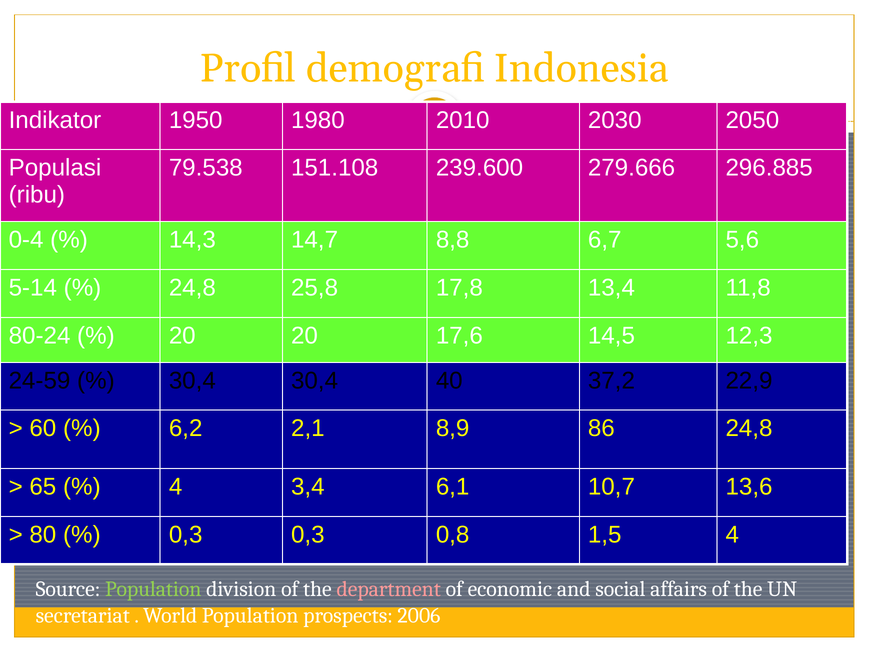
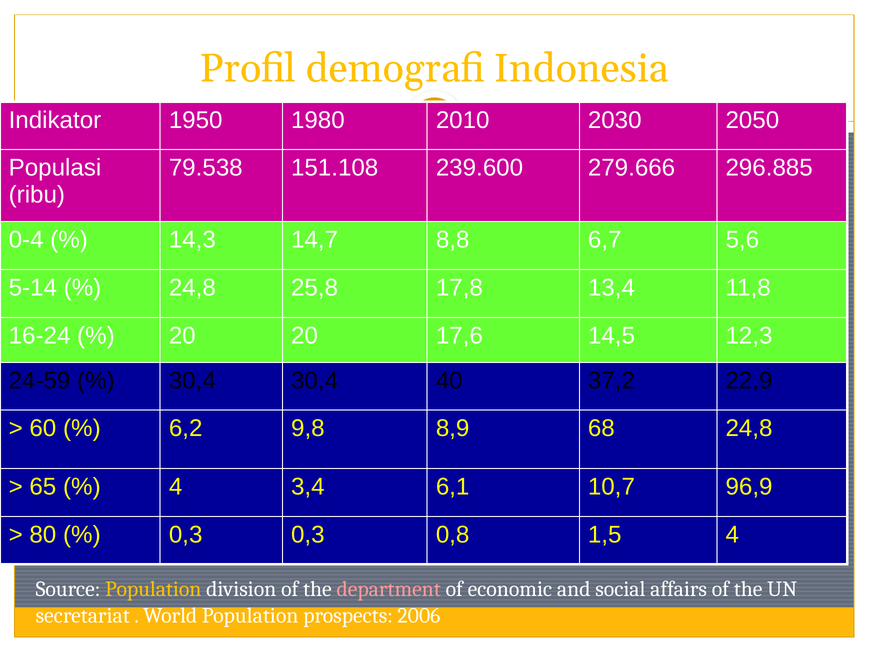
80-24: 80-24 -> 16-24 (40, 335)
2,1: 2,1 -> 9,8 (308, 428)
86: 86 -> 68 (601, 428)
13,6: 13,6 -> 96,9 (749, 487)
Population colour: light green -> yellow (153, 589)
